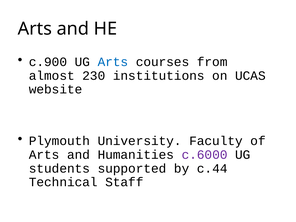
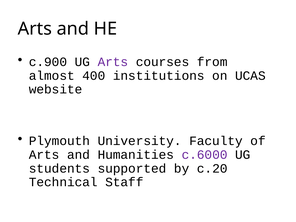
Arts colour: blue -> purple (113, 62)
230: 230 -> 400 (94, 76)
c.44: c.44 -> c.20 (212, 168)
